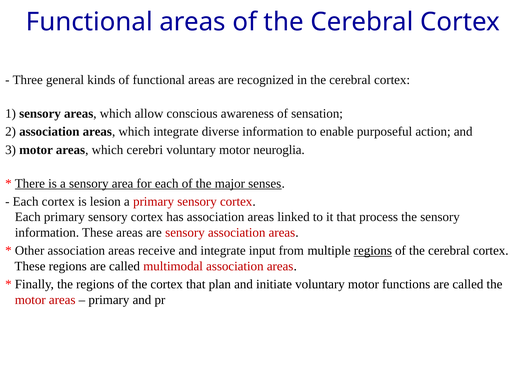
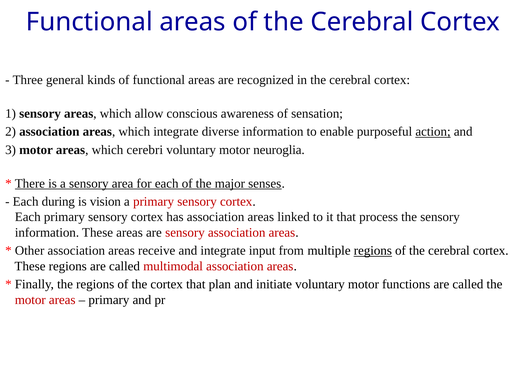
action underline: none -> present (433, 132)
Each cortex: cortex -> during (58, 202)
lesion: lesion -> vision (105, 202)
